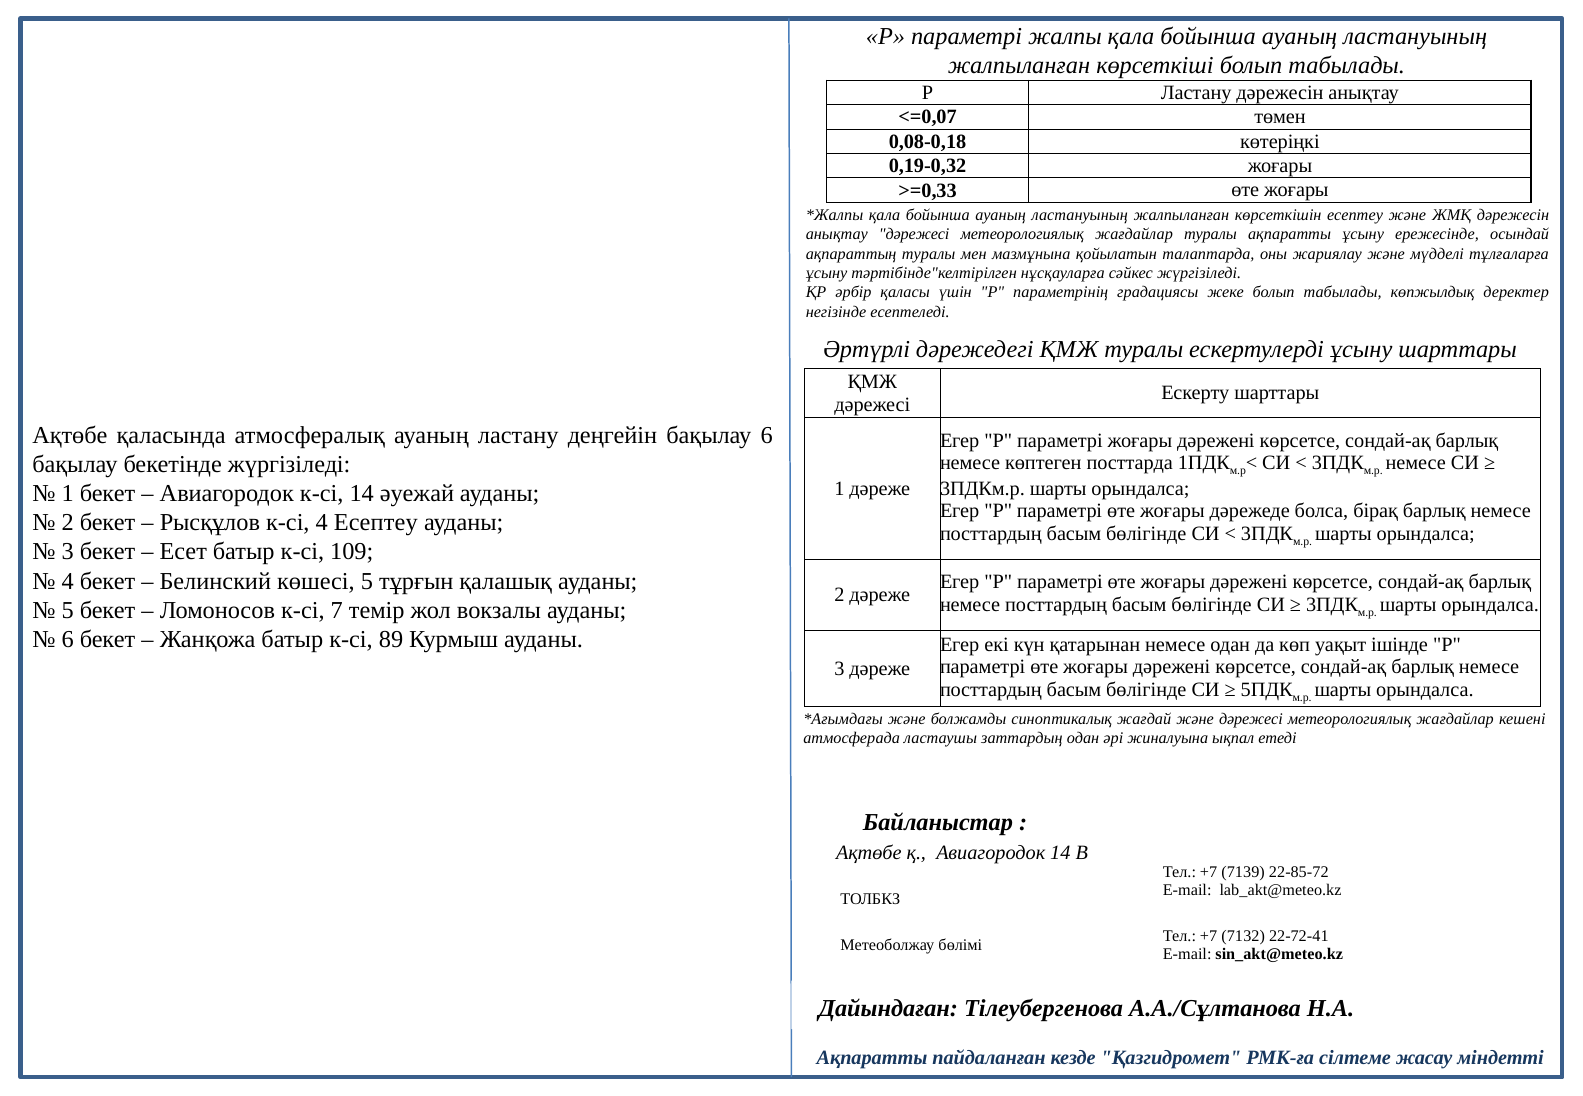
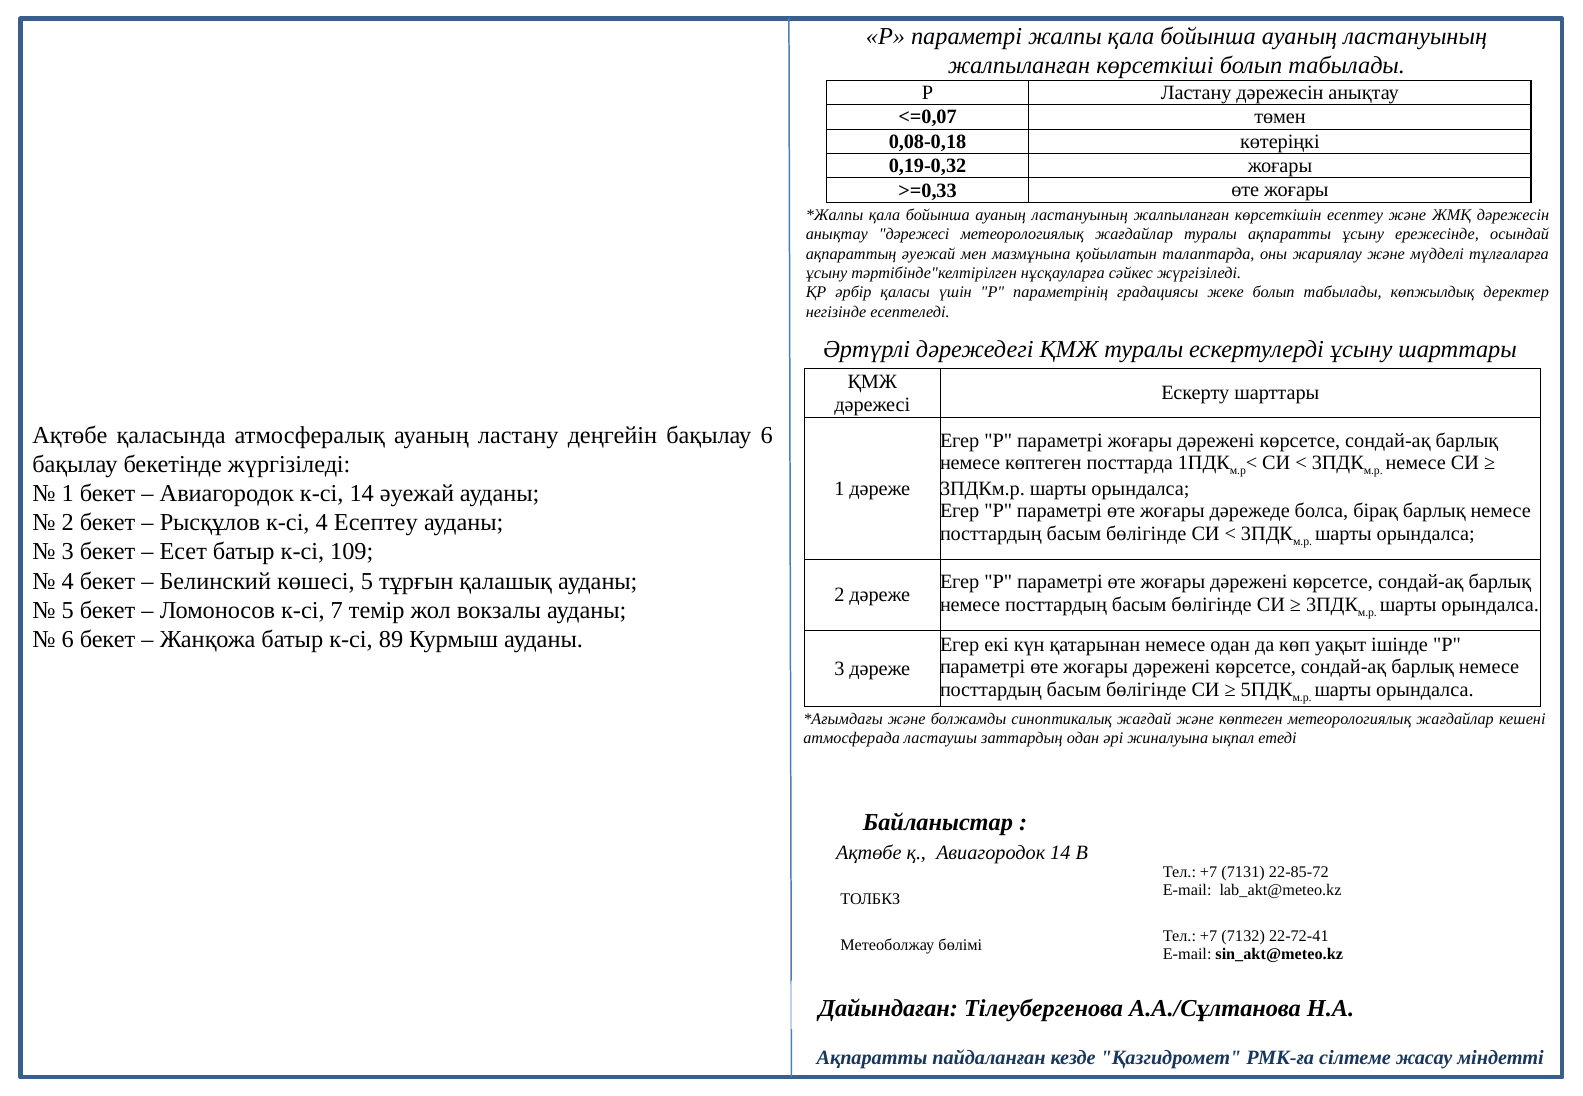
ақпараттың туралы: туралы -> әуежай (929, 254)
және дәрежесі: дәрежесі -> көптеген (1251, 719)
7139: 7139 -> 7131 (1243, 872)
